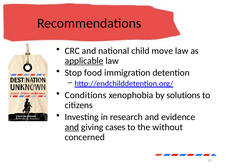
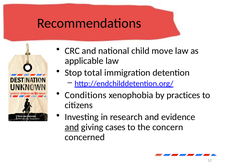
applicable underline: present -> none (84, 61)
food: food -> total (93, 73)
solutions: solutions -> practices (183, 96)
without: without -> concern (168, 128)
